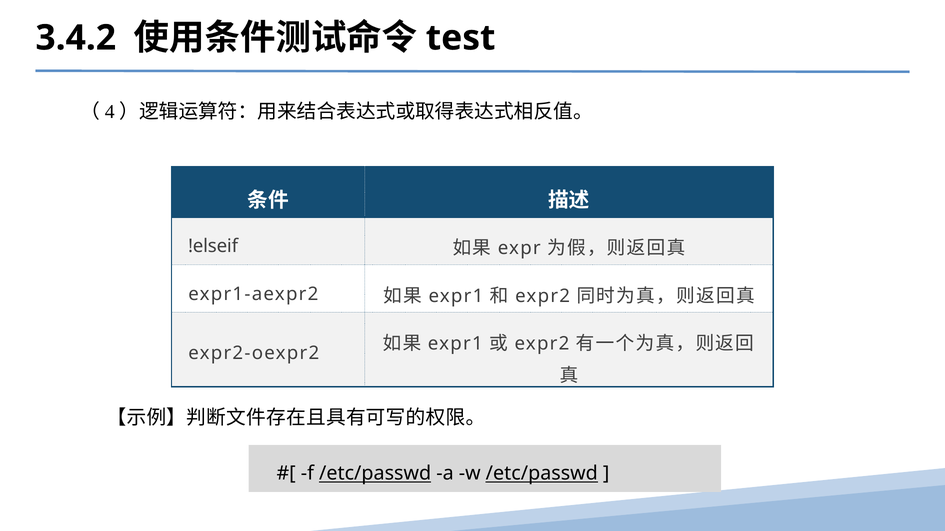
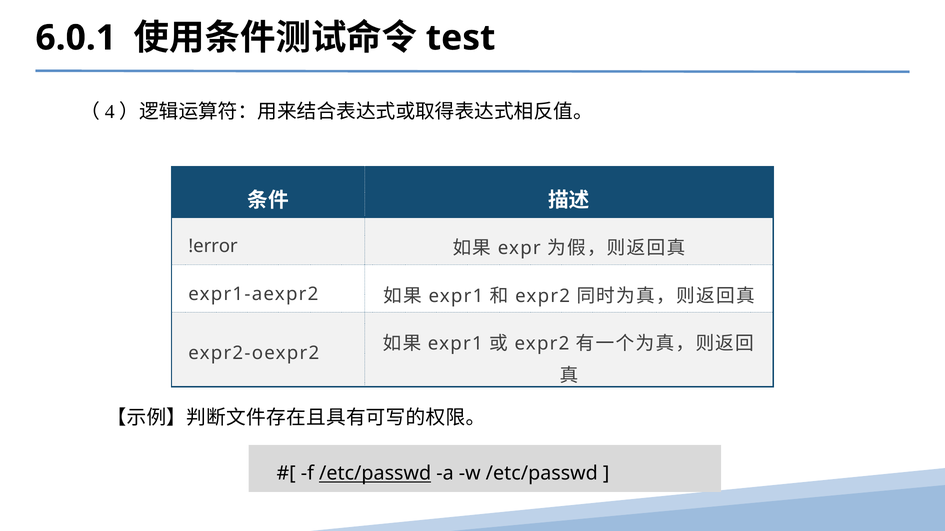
3.4.2: 3.4.2 -> 6.0.1 (76, 38)
!elseif: !elseif -> !error (213, 247)
/etc/passwd underline: present -> none (542, 474)
